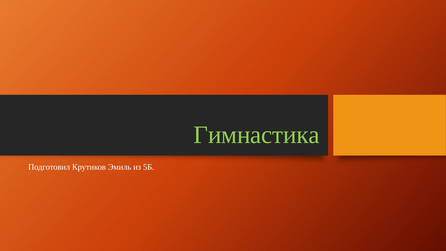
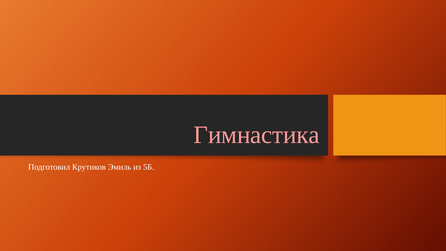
Гимнастика colour: light green -> pink (257, 135)
